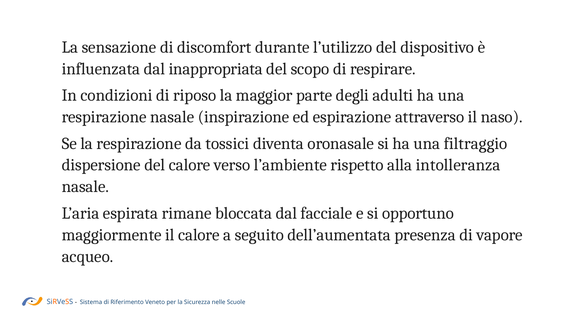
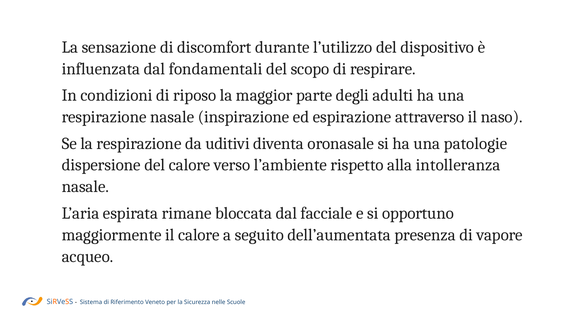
inappropriata: inappropriata -> fondamentali (216, 69)
tossici: tossici -> uditivi (228, 143)
filtraggio: filtraggio -> patologie (476, 143)
